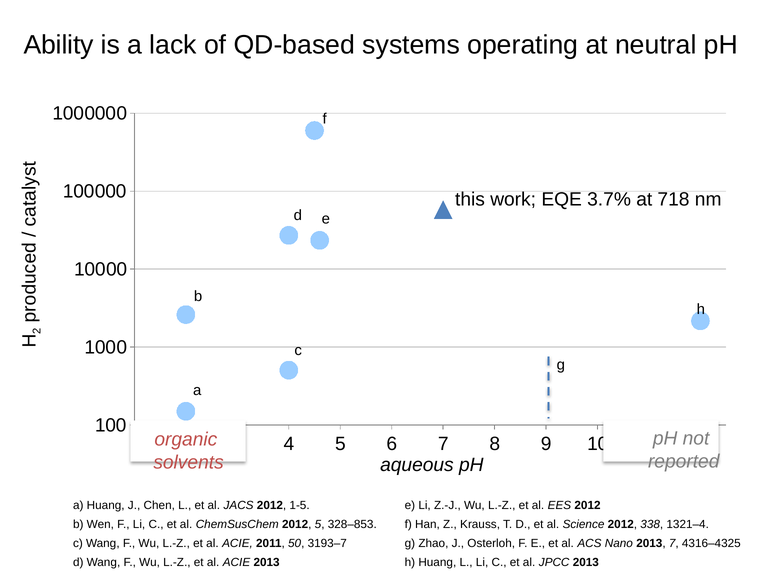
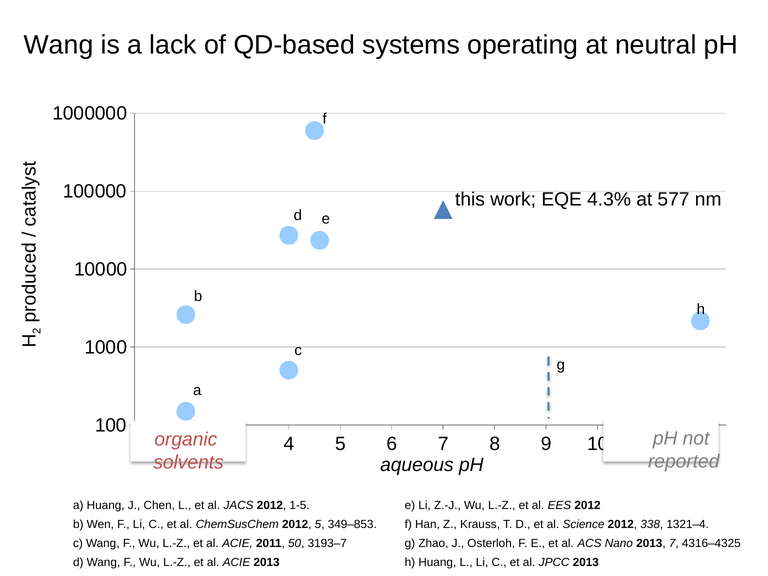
Ability: Ability -> Wang (59, 45)
3.7%: 3.7% -> 4.3% (609, 200)
718: 718 -> 577 (674, 200)
328–853: 328–853 -> 349–853 (352, 524)
